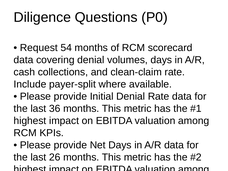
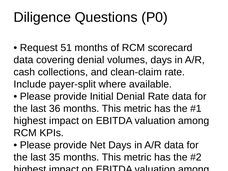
54: 54 -> 51 (66, 48)
26: 26 -> 35 (55, 157)
